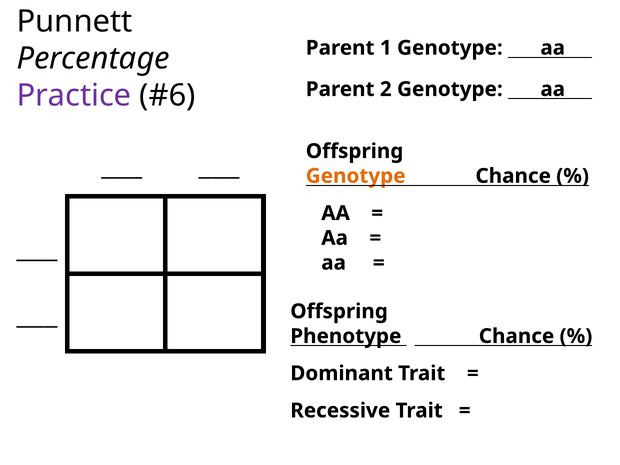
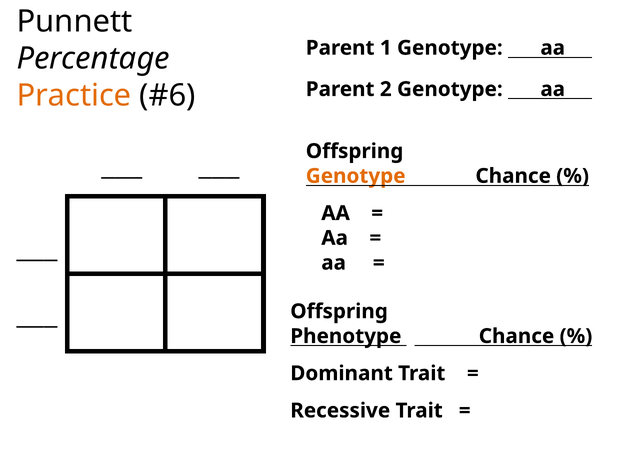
Practice colour: purple -> orange (74, 96)
